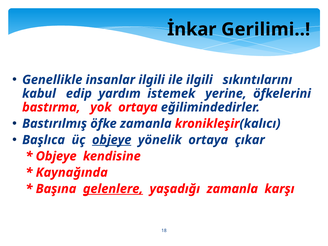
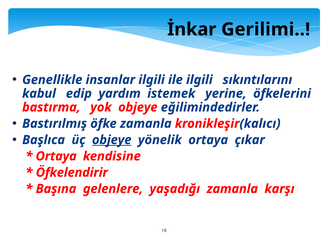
yok ortaya: ortaya -> objeye (138, 107)
Objeye: Objeye -> Ortaya (56, 156)
Kaynağında: Kaynağında -> Öfkelendirir (72, 173)
gelenlere underline: present -> none (113, 189)
